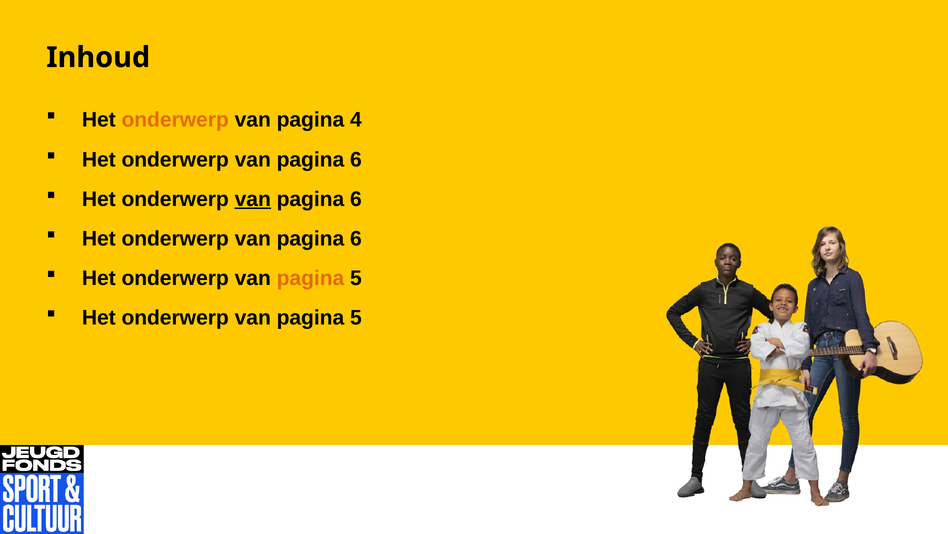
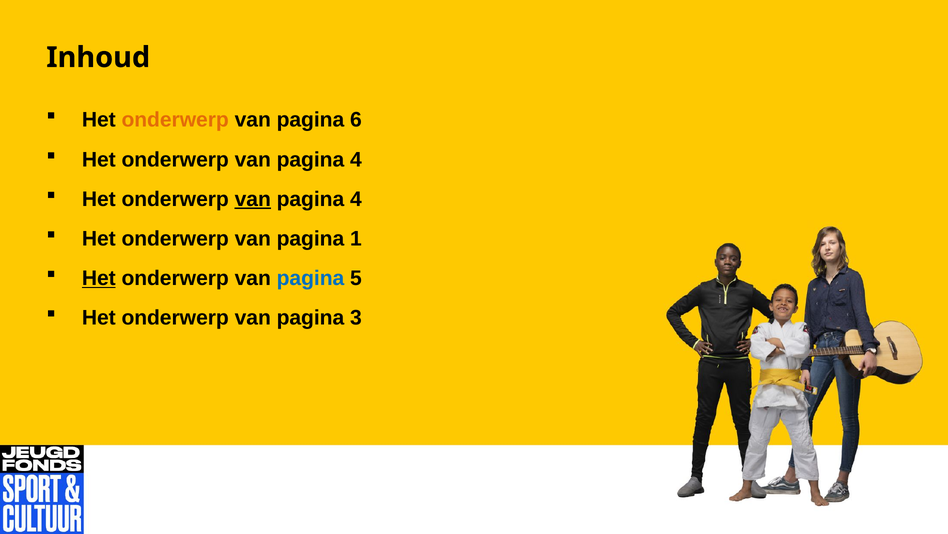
4: 4 -> 6 (356, 120)
6: 6 -> 4 (356, 160)
6: 6 -> 4 (356, 199)
6: 6 -> 1 (356, 239)
Het underline: none -> present (99, 278)
pagina colour: orange -> blue (310, 278)
5: 5 -> 3 (356, 318)
